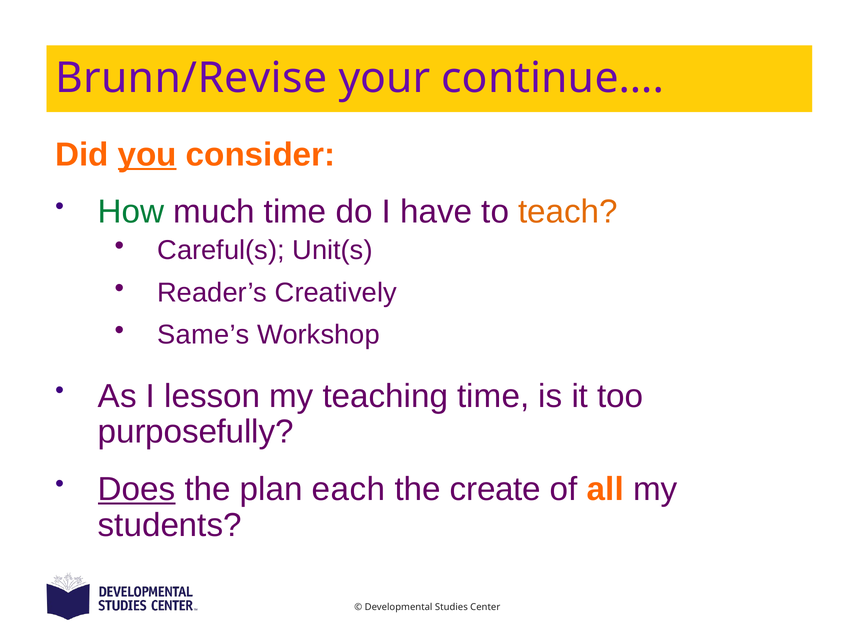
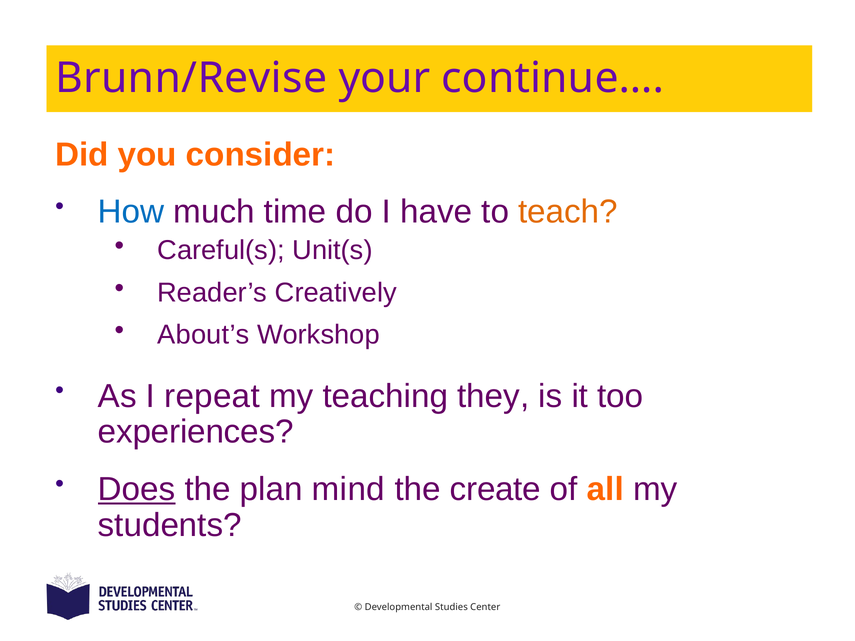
you underline: present -> none (147, 155)
How colour: green -> blue (131, 212)
Same’s: Same’s -> About’s (203, 335)
lesson: lesson -> repeat (212, 396)
teaching time: time -> they (493, 396)
purposefully: purposefully -> experiences (196, 432)
each: each -> mind (348, 489)
